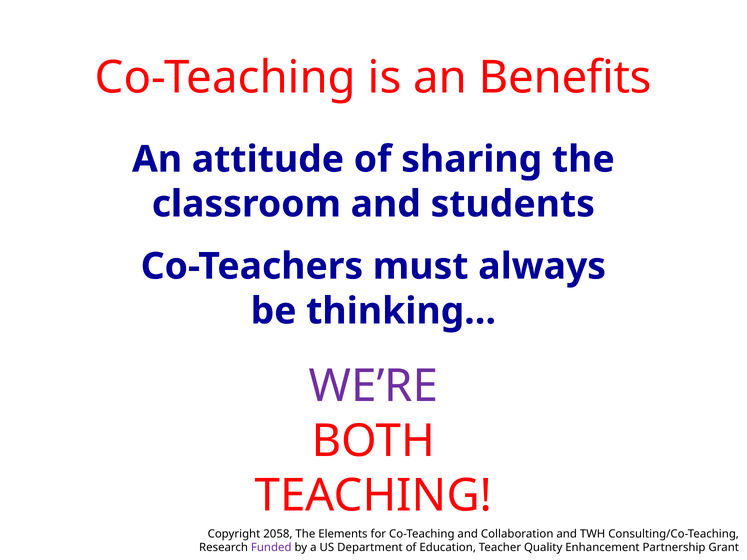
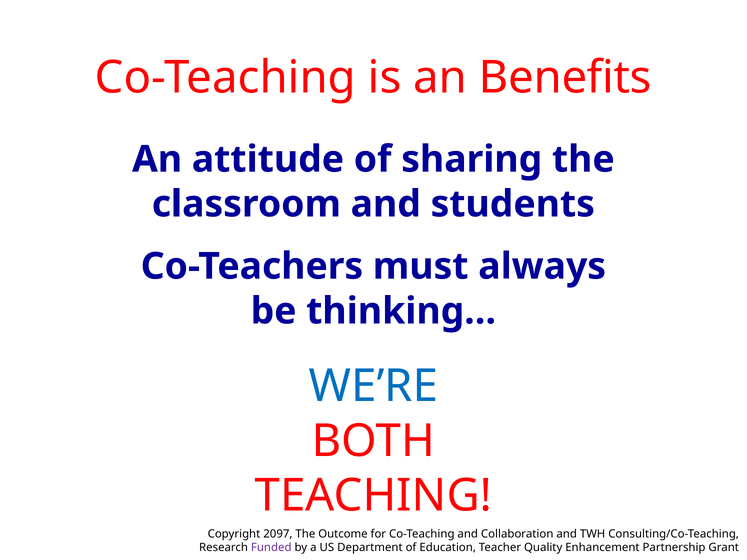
WE’RE colour: purple -> blue (373, 387)
2058: 2058 -> 2097 (278, 534)
Elements: Elements -> Outcome (343, 534)
